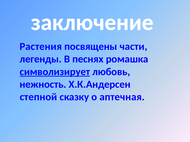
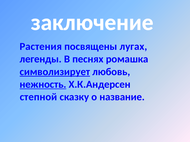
части: части -> лугах (133, 47)
нежность underline: none -> present (43, 85)
аптечная: аптечная -> название (122, 97)
